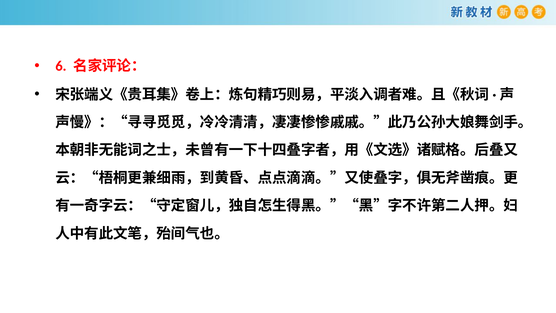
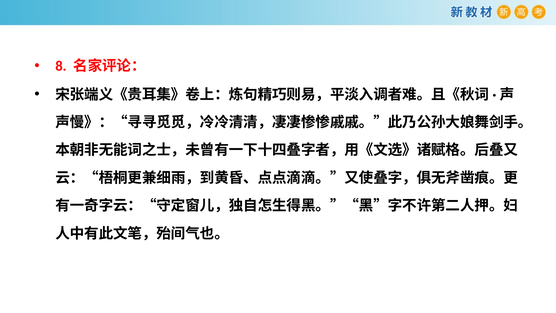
6: 6 -> 8 (61, 66)
